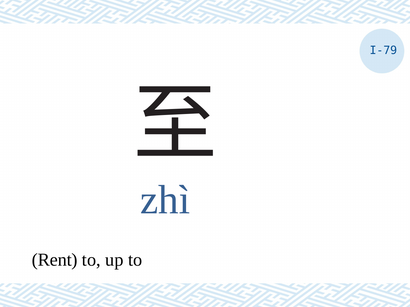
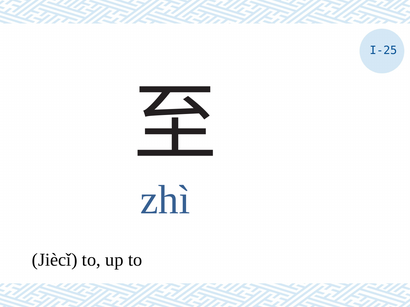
I-79: I-79 -> I-25 (383, 51)
Rent: Rent -> Jiècǐ (55, 260)
